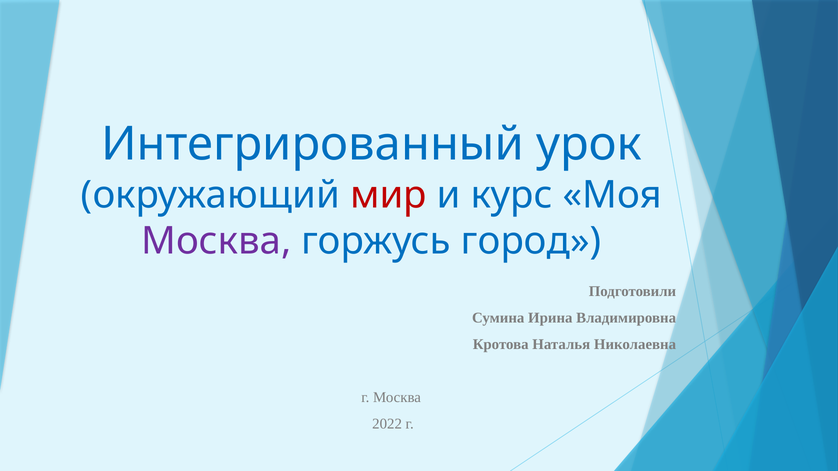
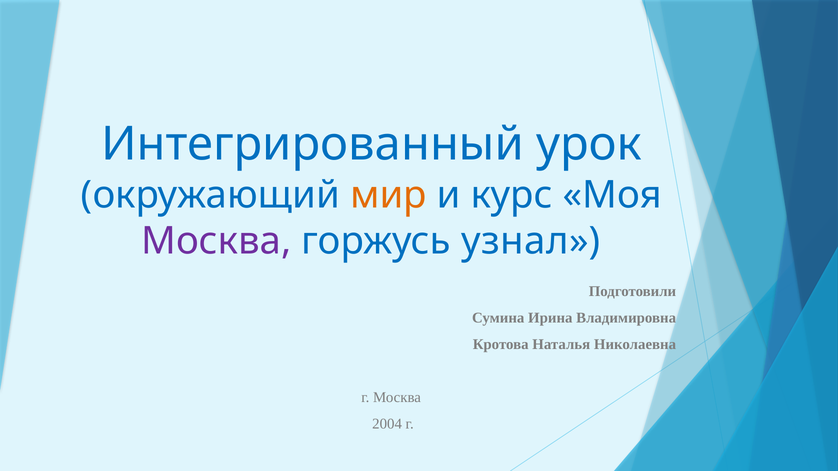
мир colour: red -> orange (388, 195)
город: город -> узнал (531, 241)
2022: 2022 -> 2004 (387, 424)
